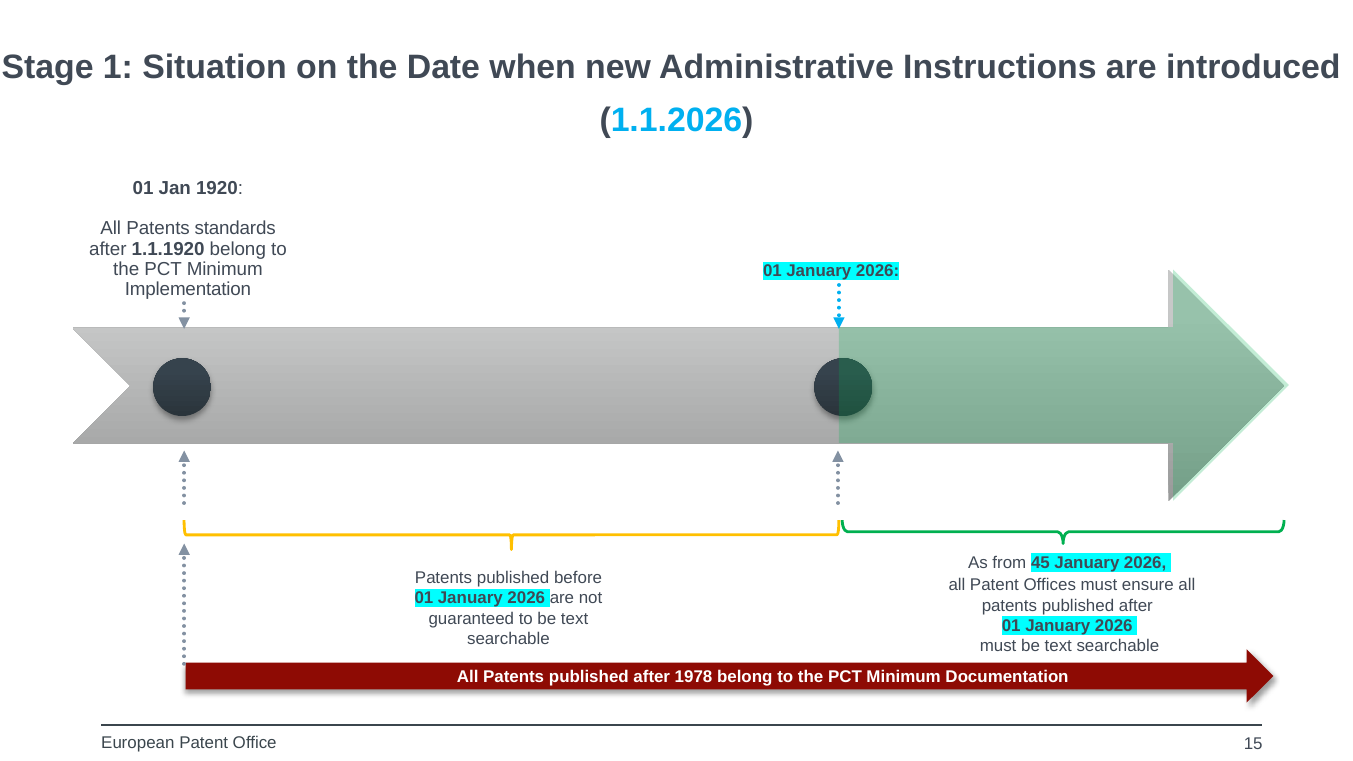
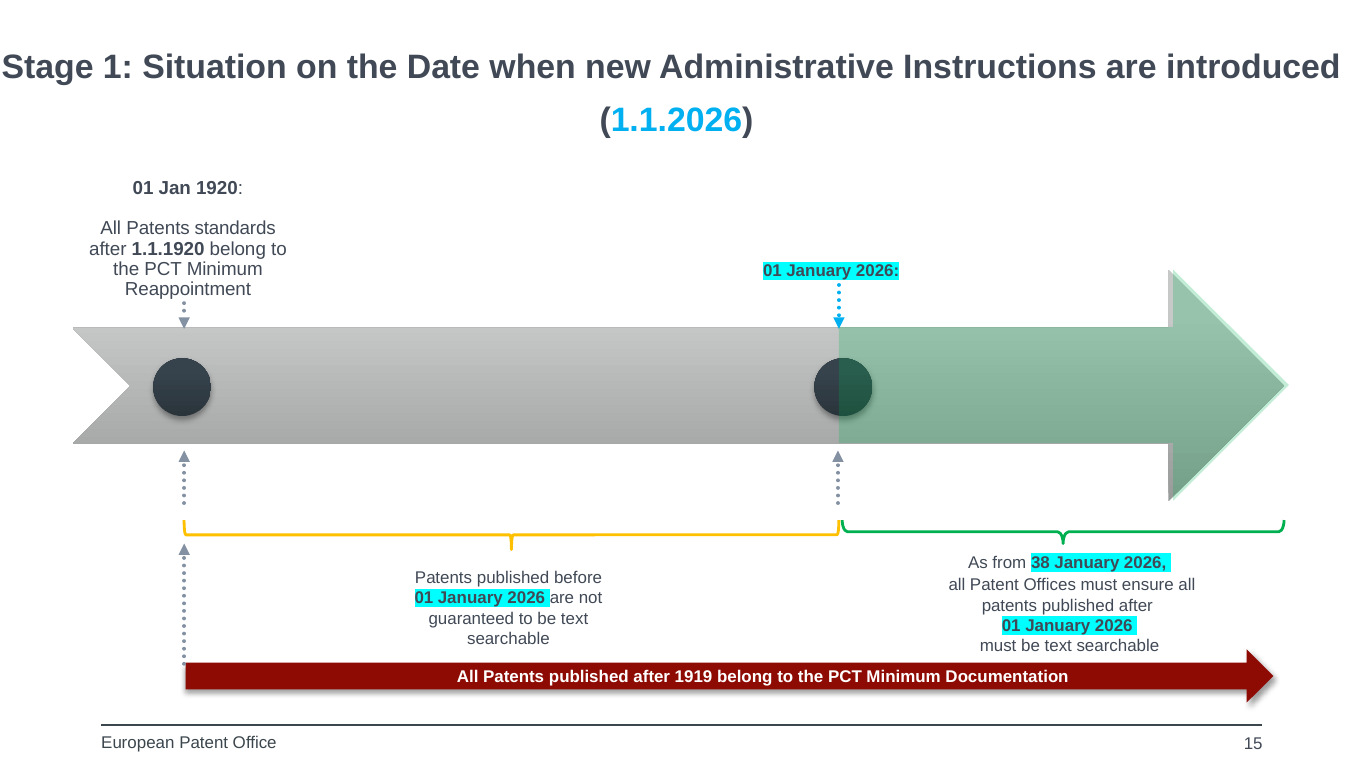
Implementation: Implementation -> Reappointment (188, 290)
45: 45 -> 38 (1040, 563)
1978: 1978 -> 1919 (694, 677)
